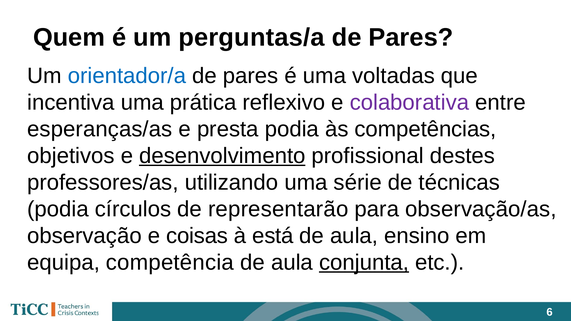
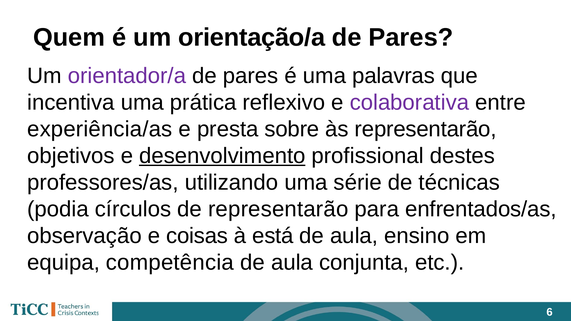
perguntas/a: perguntas/a -> orientação/a (252, 38)
orientador/a colour: blue -> purple (127, 76)
voltadas: voltadas -> palavras (394, 76)
esperanças/as: esperanças/as -> experiência/as (100, 129)
presta podia: podia -> sobre (292, 129)
às competências: competências -> representarão (426, 129)
observação/as: observação/as -> enfrentados/as (481, 209)
conjunta underline: present -> none (364, 263)
